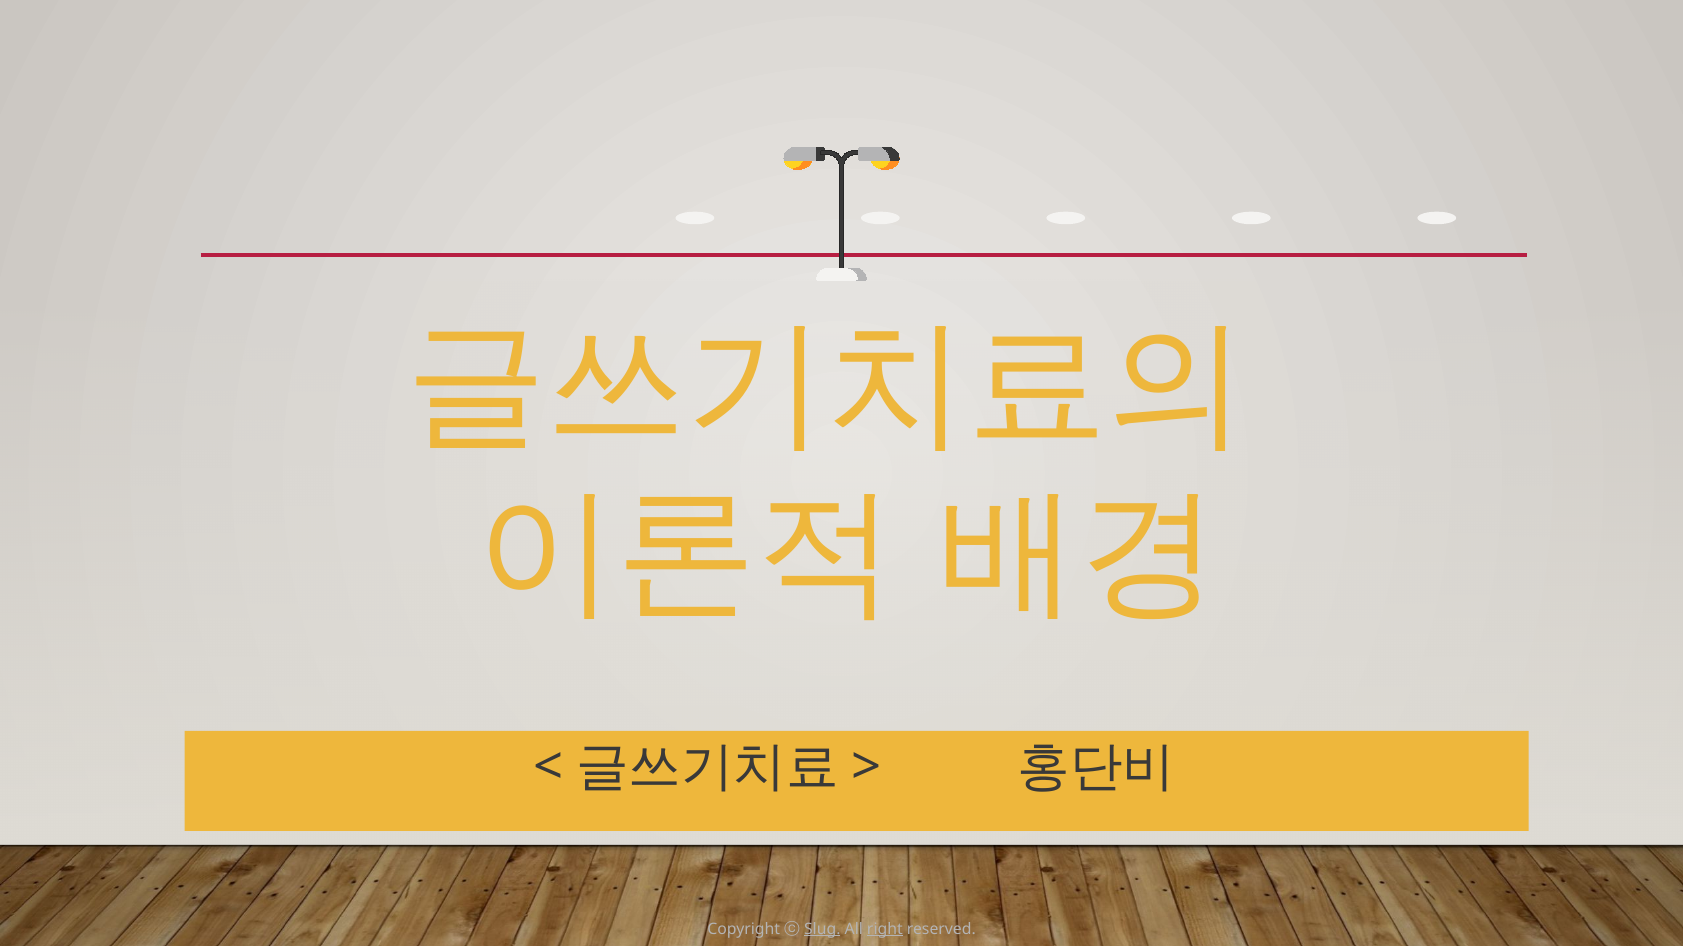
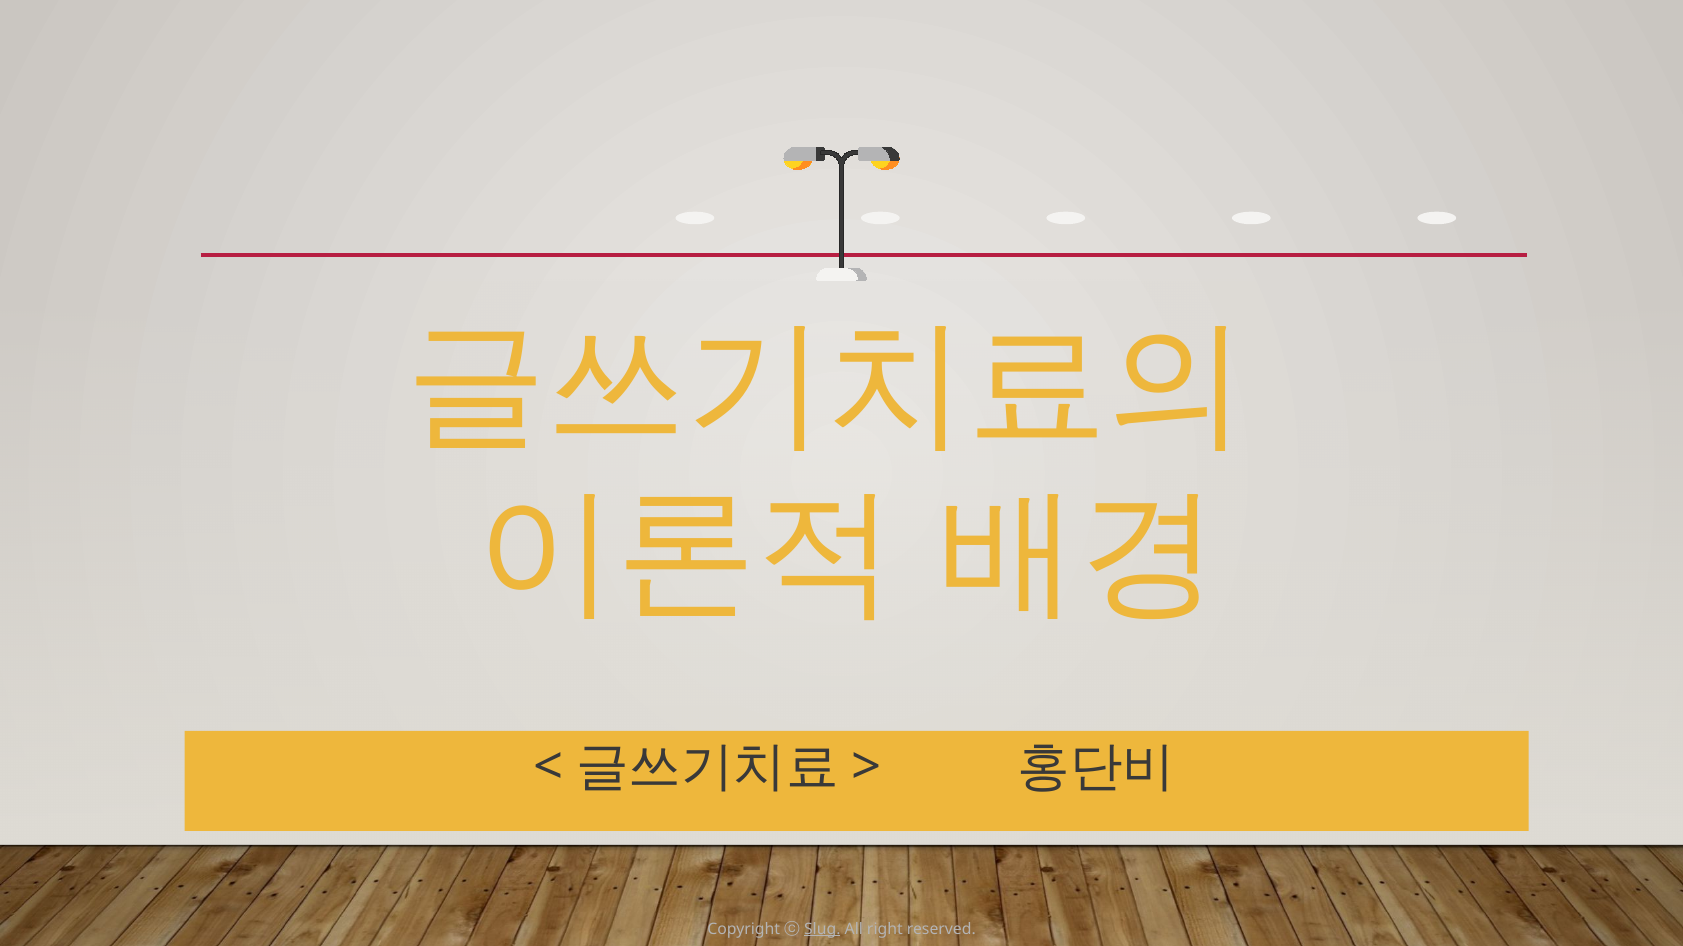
right underline: present -> none (885, 930)
